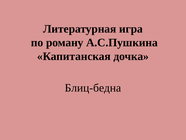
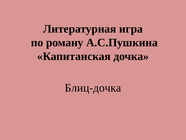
Блиц-бедна: Блиц-бедна -> Блиц-дочка (93, 88)
